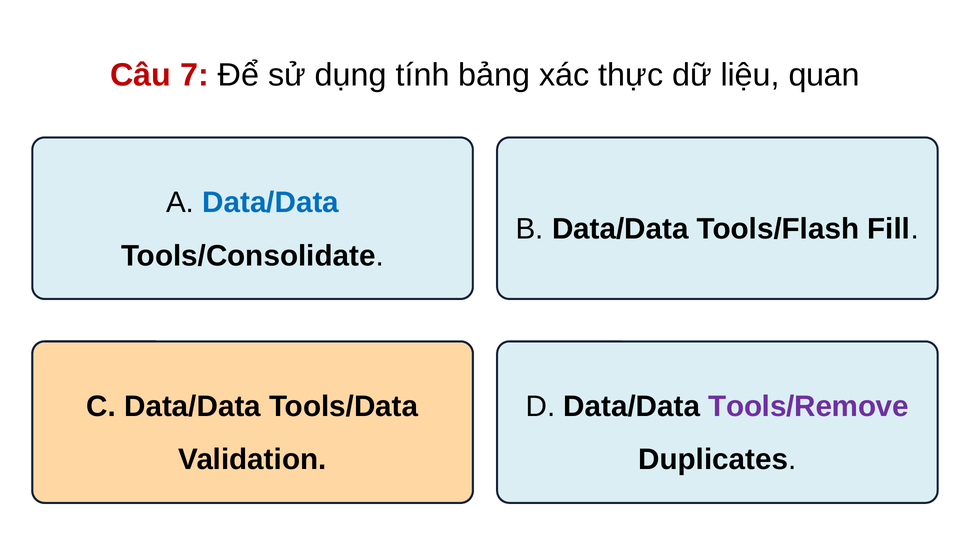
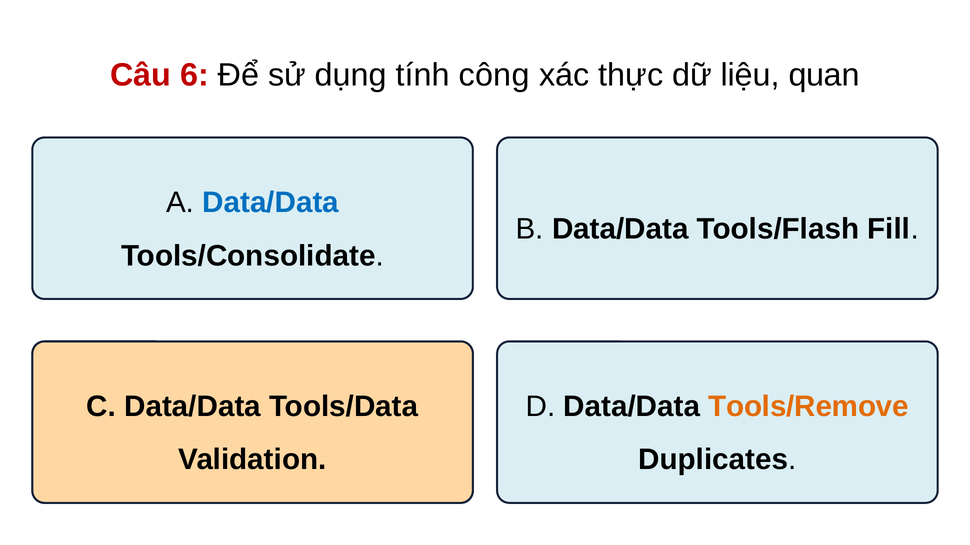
7: 7 -> 6 (194, 75)
bảng: bảng -> công (494, 75)
Tools/Remove colour: purple -> orange (808, 407)
